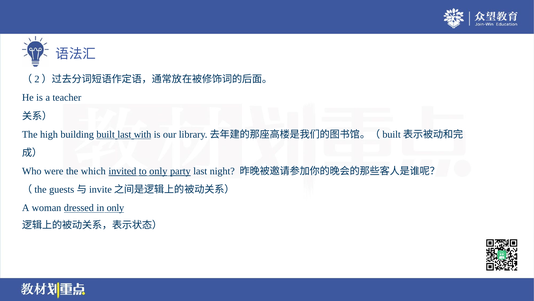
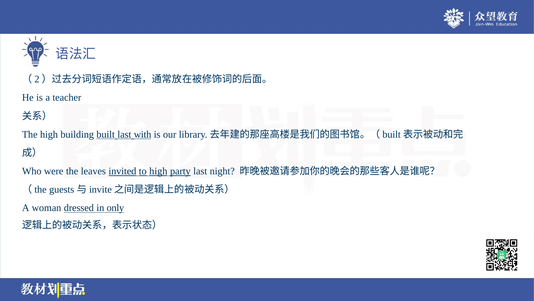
which: which -> leaves (93, 171)
to only: only -> high (158, 171)
